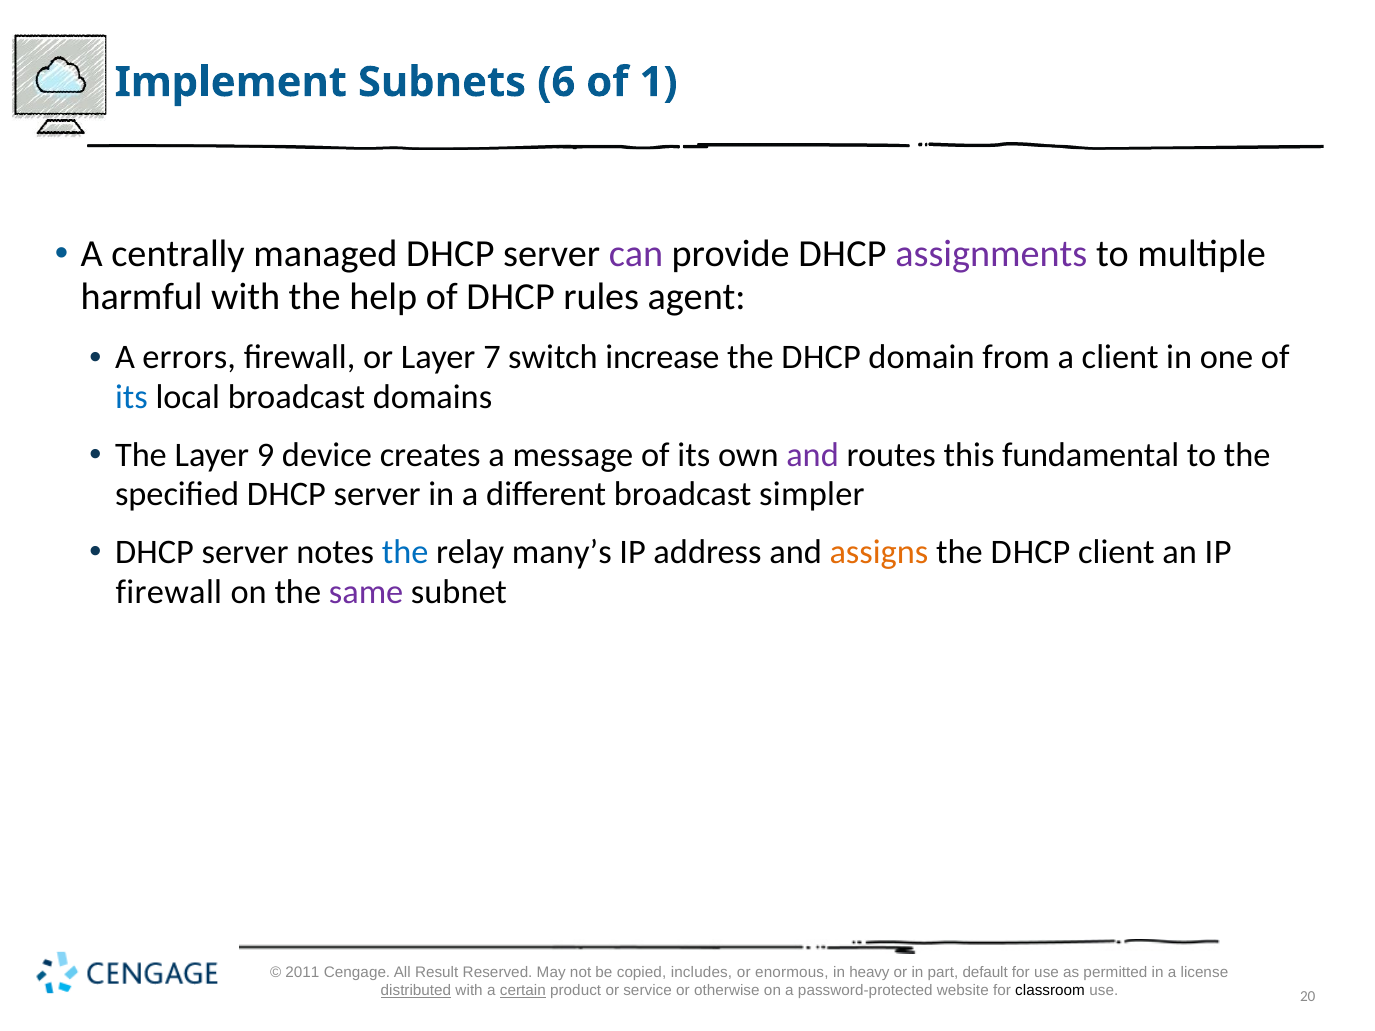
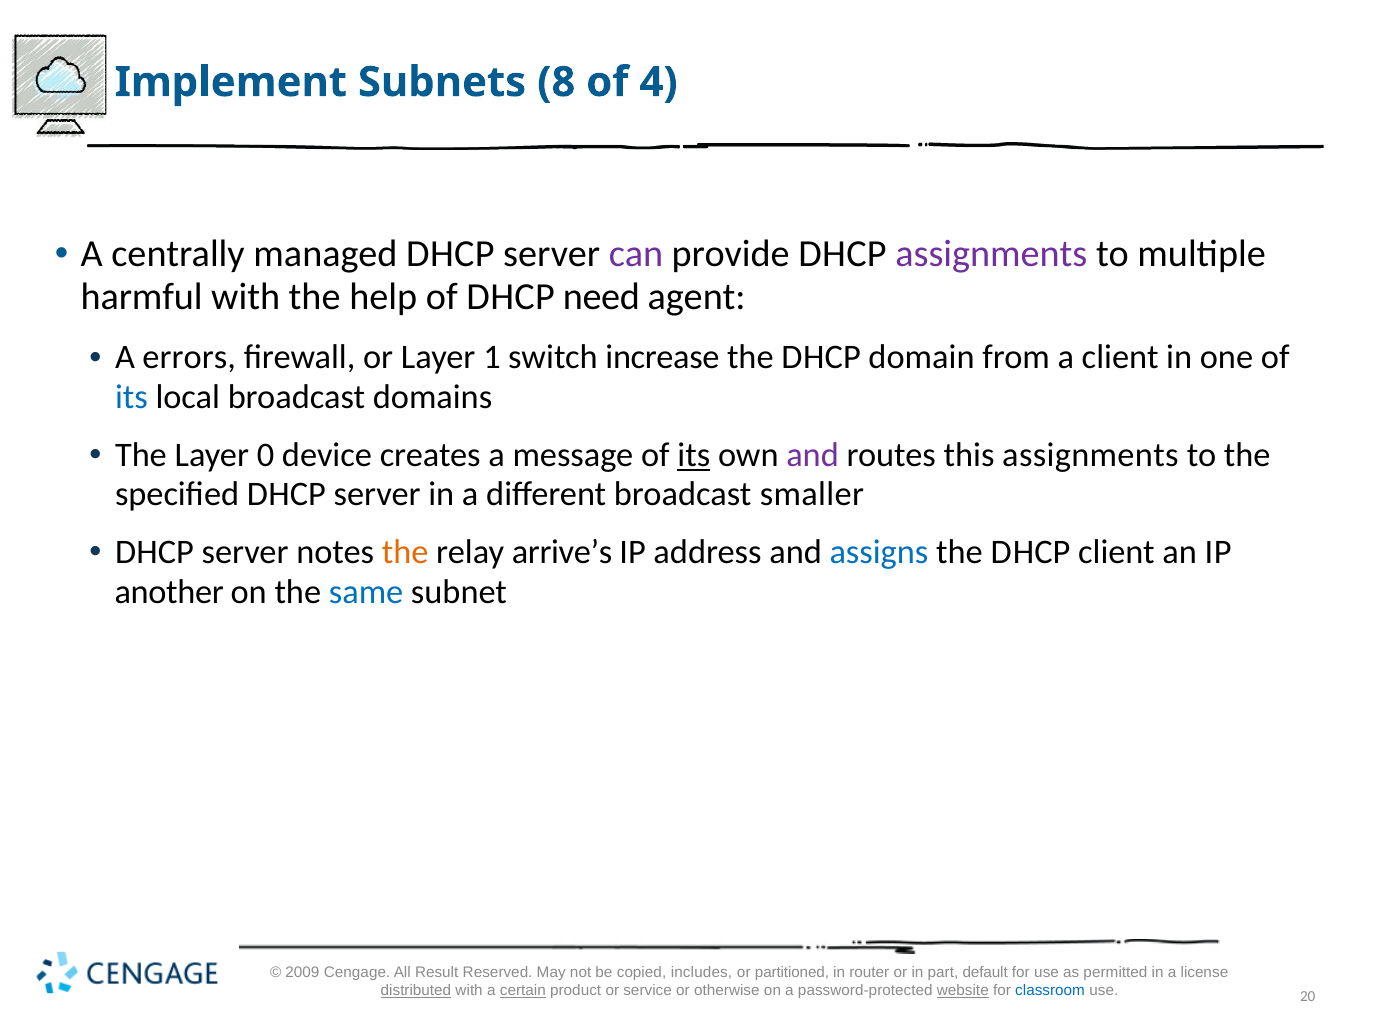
6: 6 -> 8 (556, 82)
1: 1 -> 4 (659, 82)
rules: rules -> need (601, 297)
7: 7 -> 1 (492, 358)
9: 9 -> 0 (265, 455)
its underline: none -> present (694, 455)
this fundamental: fundamental -> assignments (1090, 455)
simpler: simpler -> smaller (812, 494)
the colour: blue -> orange (405, 553)
many’s: many’s -> arrive’s (562, 553)
assigns colour: orange -> blue (879, 553)
firewall: firewall -> another (169, 592)
same colour: purple -> blue (366, 592)
2011: 2011 -> 2009 (302, 973)
enormous: enormous -> partitioned (792, 973)
heavy: heavy -> router (869, 973)
website underline: none -> present (963, 991)
classroom colour: black -> blue (1050, 991)
